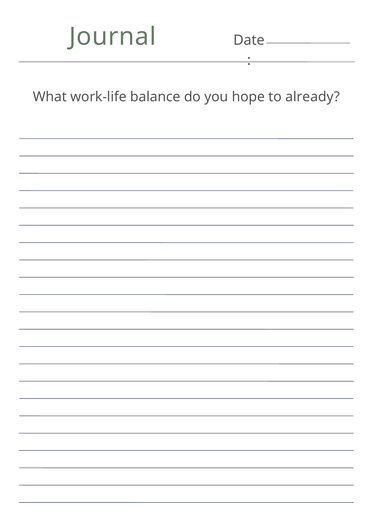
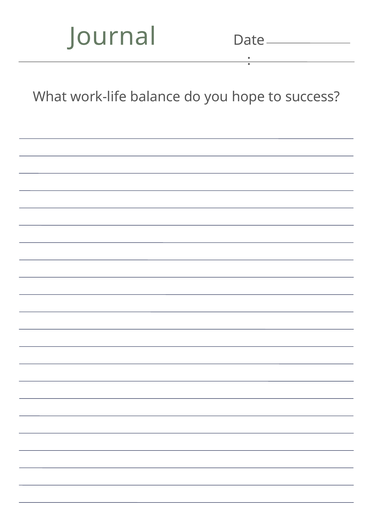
already: already -> success (313, 97)
